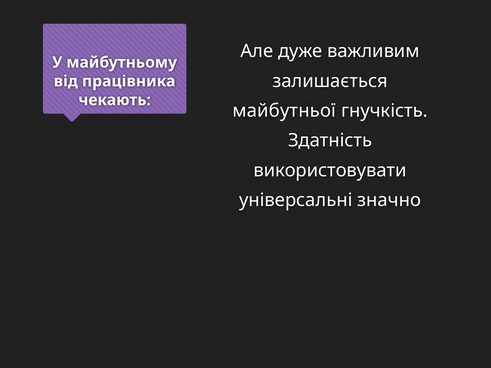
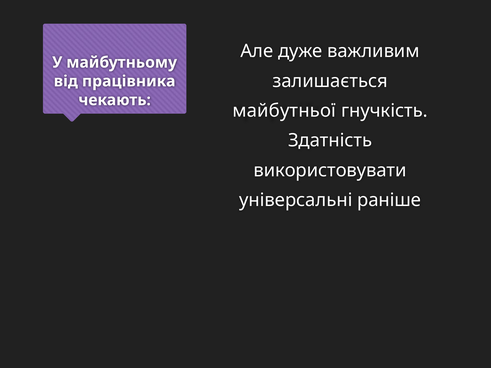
значно: значно -> раніше (389, 200)
